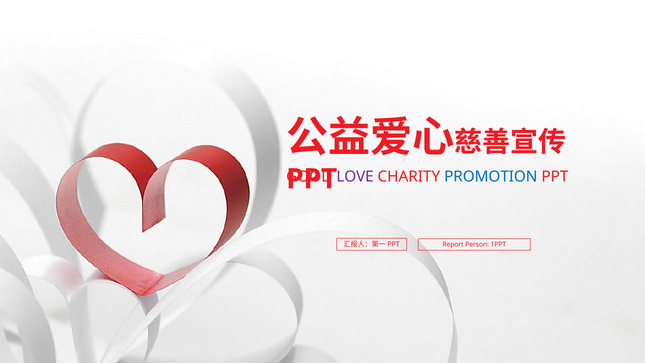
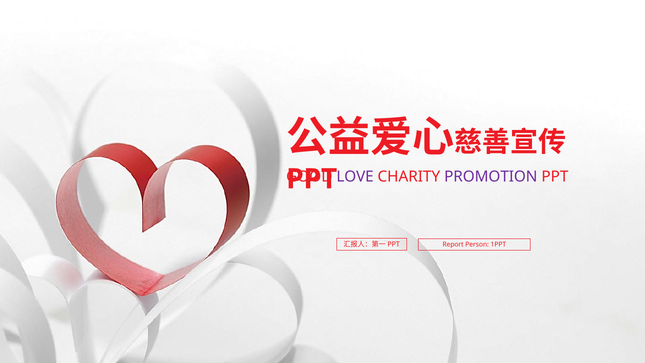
PROMOTION colour: blue -> purple (491, 177)
